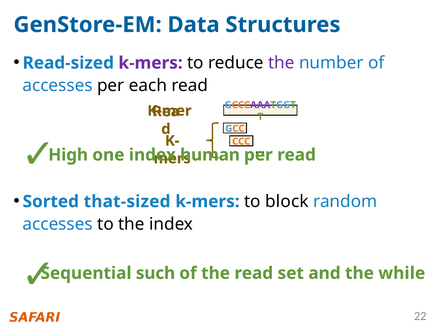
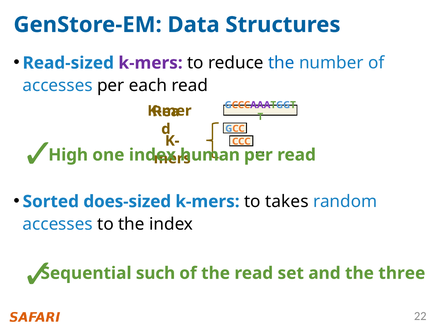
the colour: purple -> blue (281, 63)
that-sized: that-sized -> does-sized (127, 202)
block: block -> takes (287, 202)
while: while -> three (402, 274)
